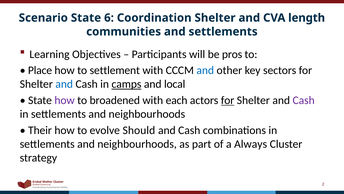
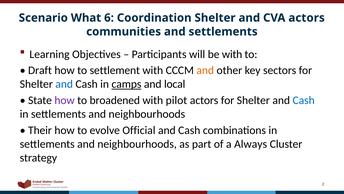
Scenario State: State -> What (86, 18)
CVA length: length -> actors (307, 18)
be pros: pros -> with (232, 54)
Place: Place -> Draft (40, 70)
and colour: blue -> orange (205, 70)
each: each -> pilot (176, 100)
for underline: present -> none (228, 100)
Cash colour: purple -> blue (304, 100)
Should: Should -> Official (139, 130)
